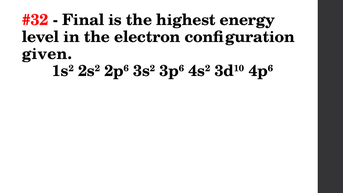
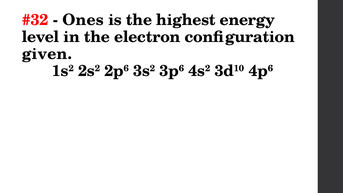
Final: Final -> Ones (83, 20)
